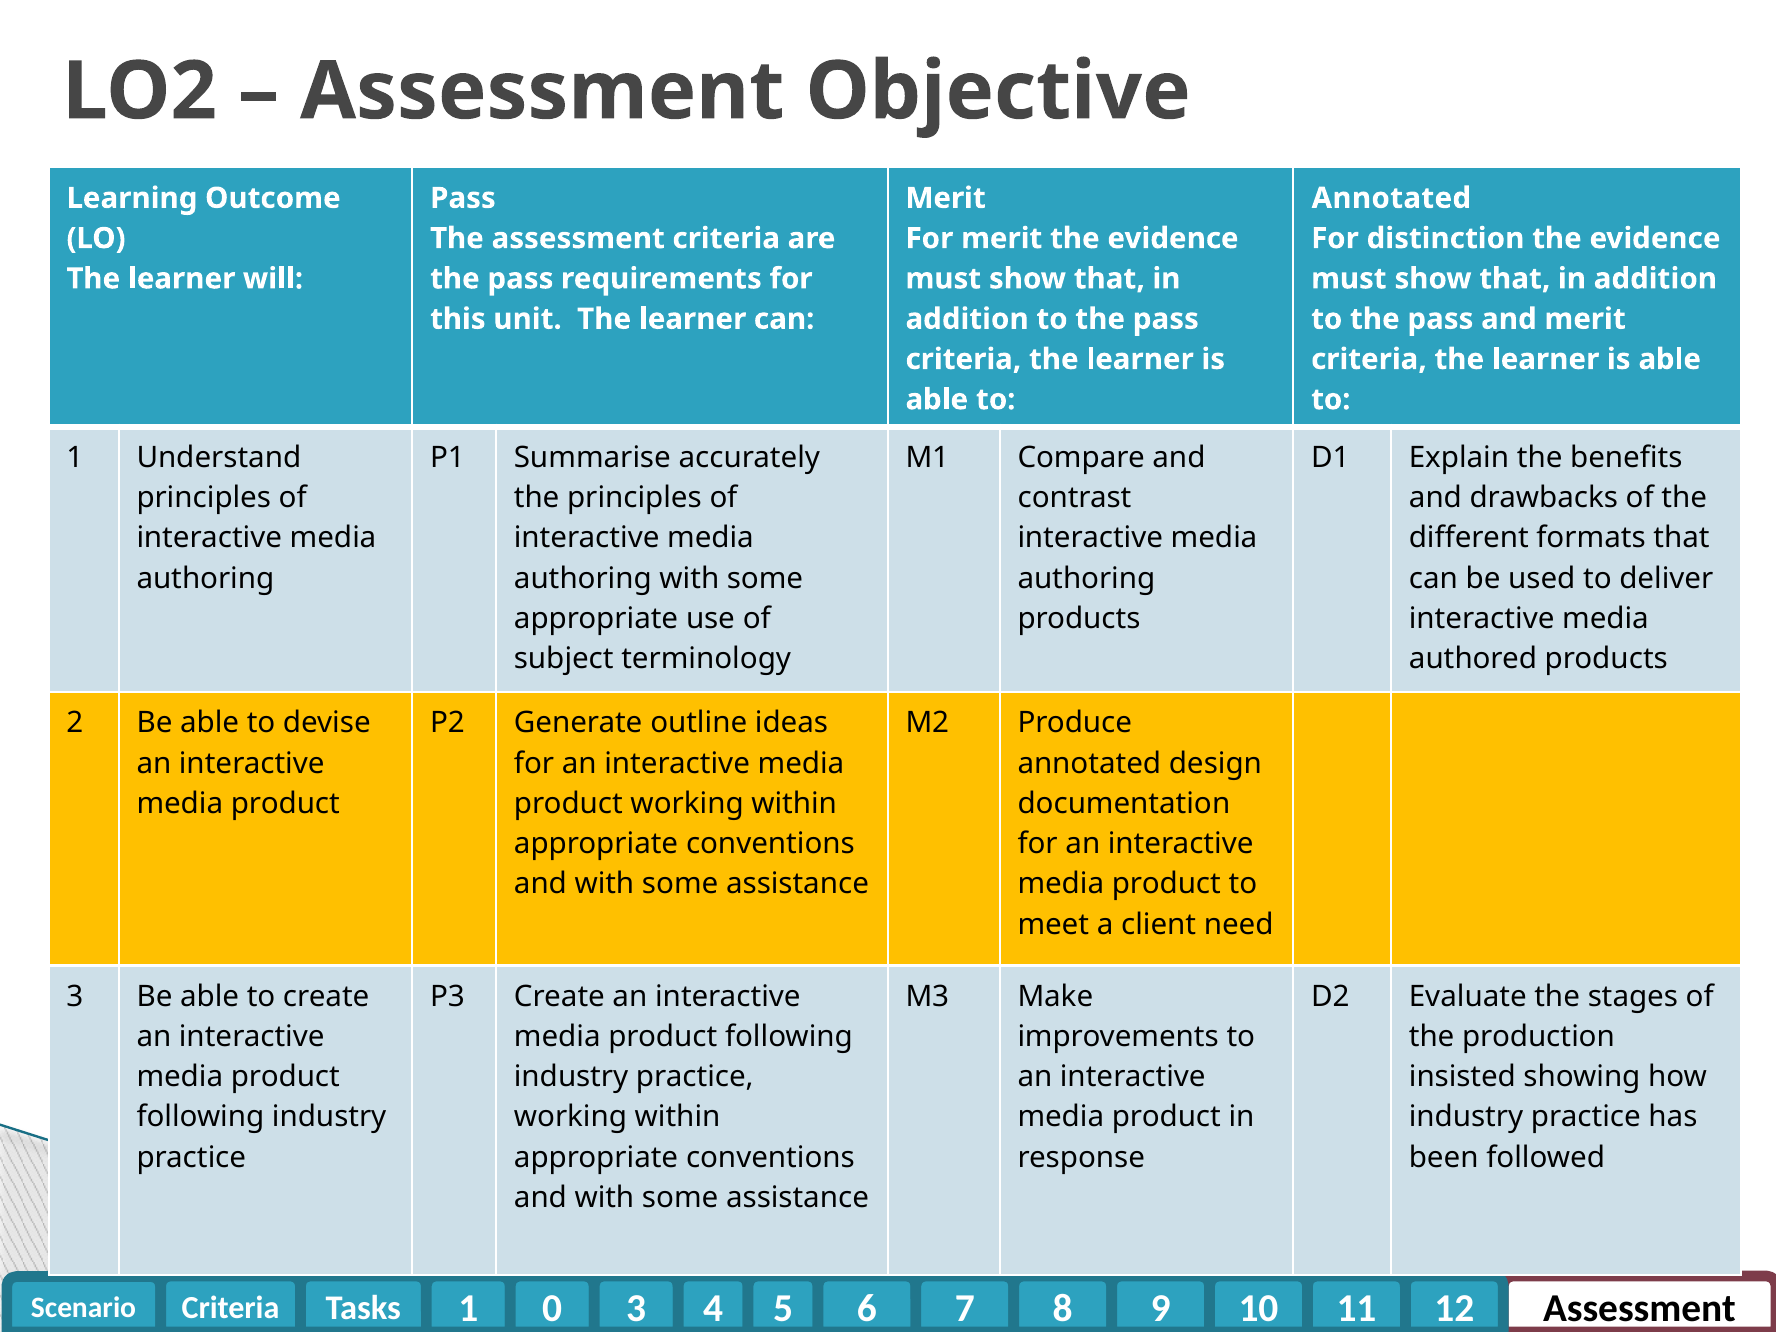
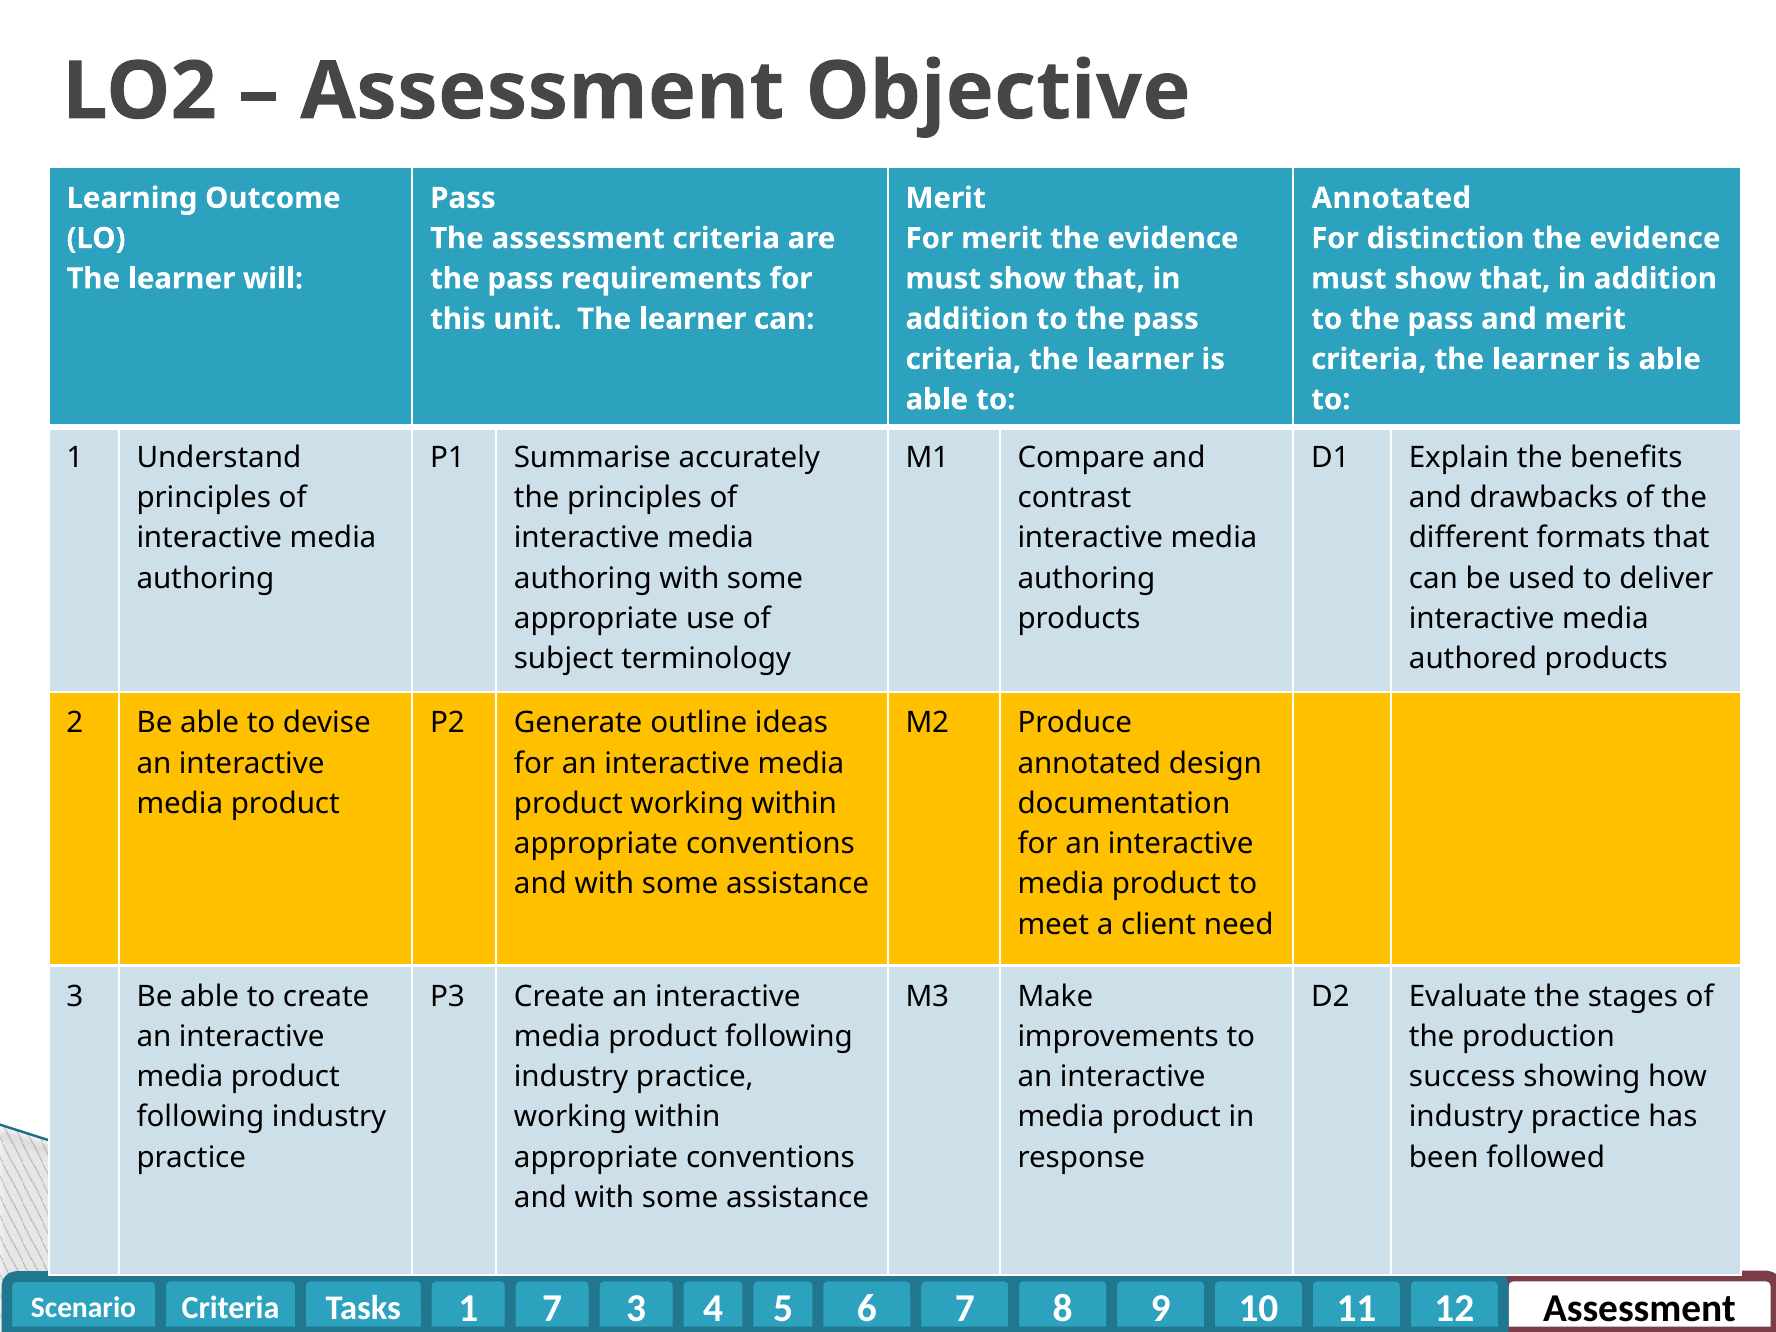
insisted: insisted -> success (1462, 1077)
1 0: 0 -> 7 (552, 1308)
